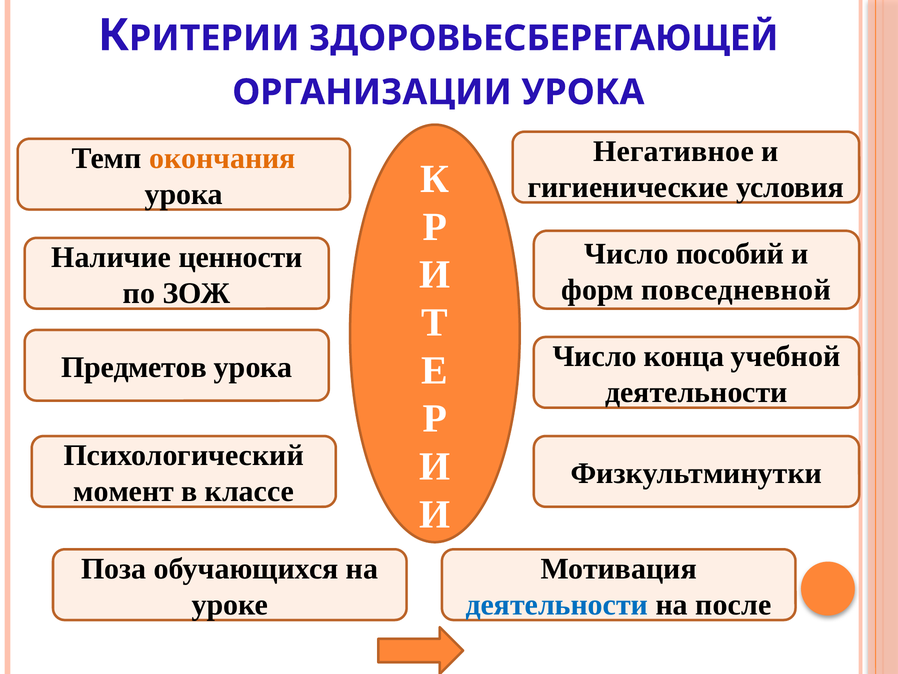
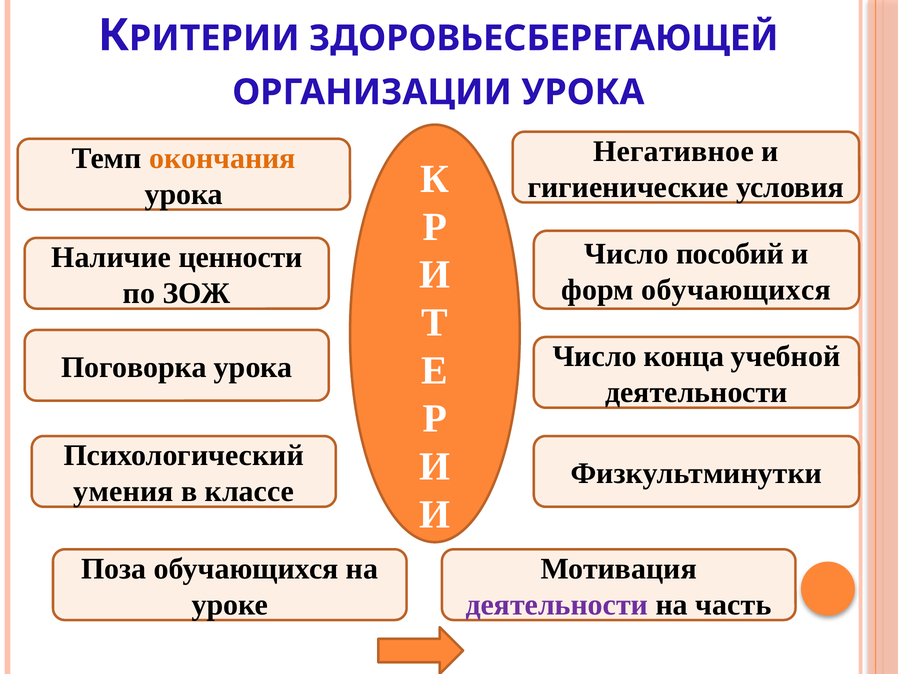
форм повседневной: повседневной -> обучающихся (736, 290)
Предметов: Предметов -> Поговорка (134, 367)
момент: момент -> умения (124, 491)
деятельности colour: blue -> purple (557, 604)
после: после -> часть (733, 604)
